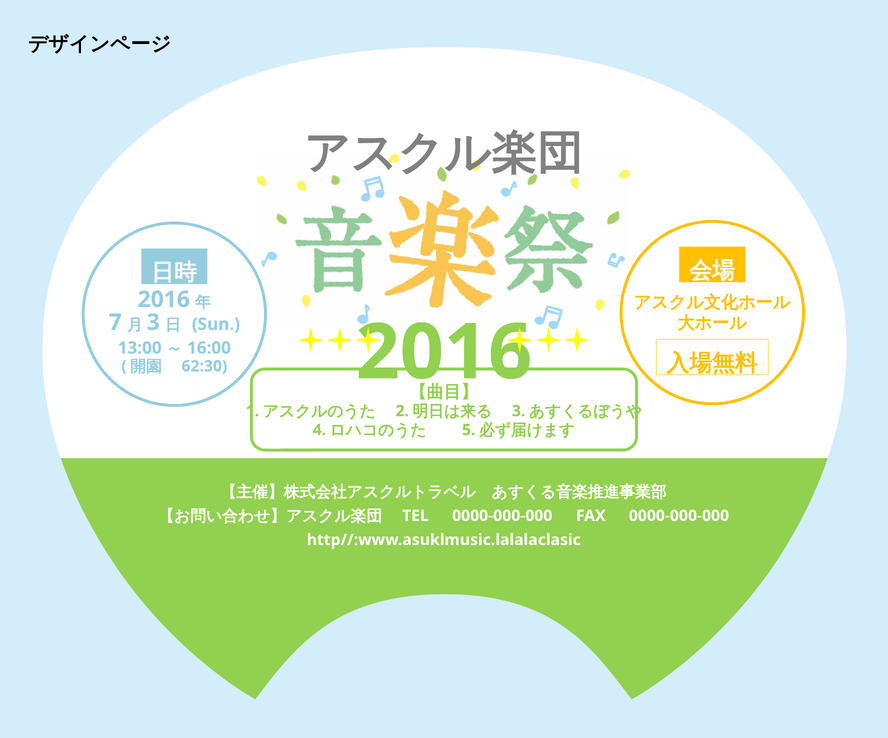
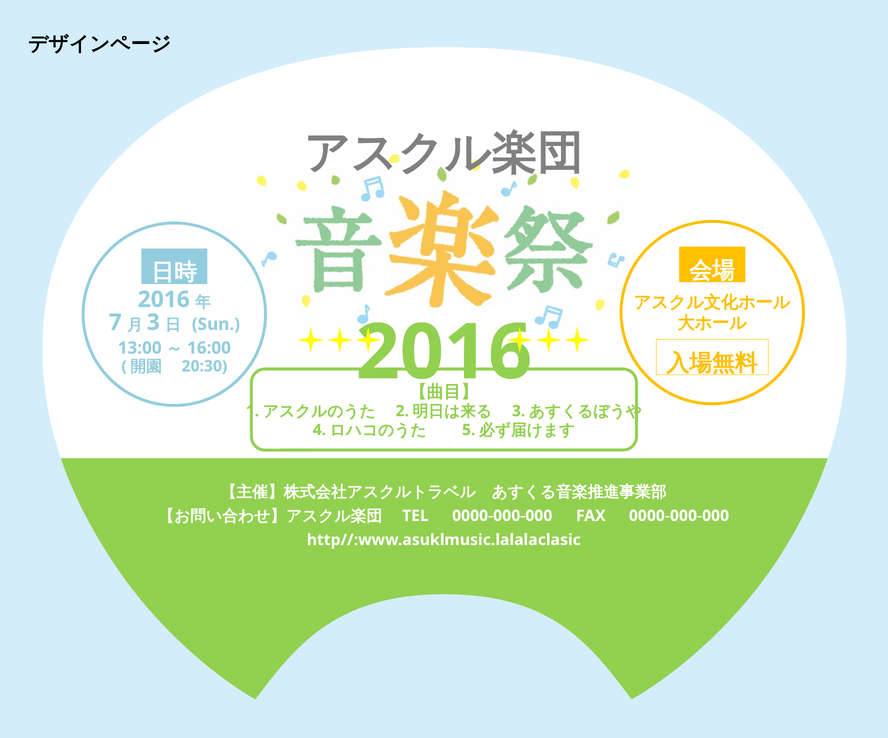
62:30: 62:30 -> 20:30 (204, 366)
